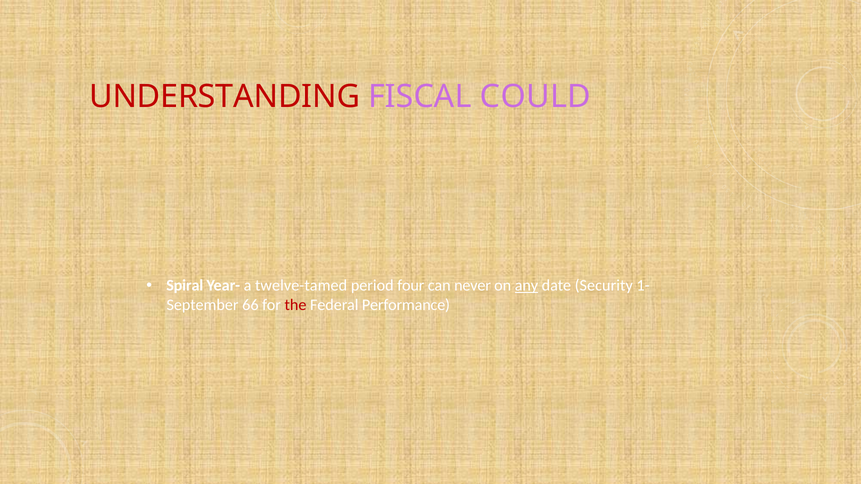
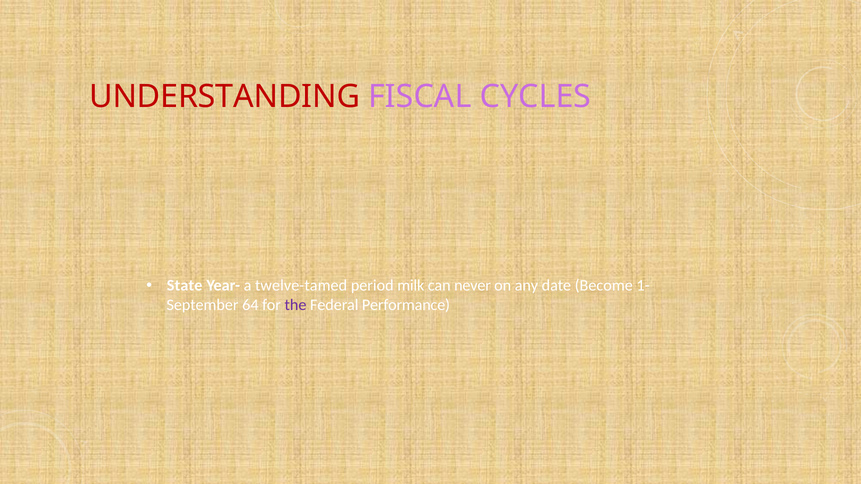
COULD: COULD -> CYCLES (536, 97)
Spiral: Spiral -> State (185, 286)
four: four -> milk (411, 286)
any underline: present -> none (527, 286)
Security: Security -> Become (604, 286)
66: 66 -> 64 (250, 305)
the colour: red -> purple (296, 305)
